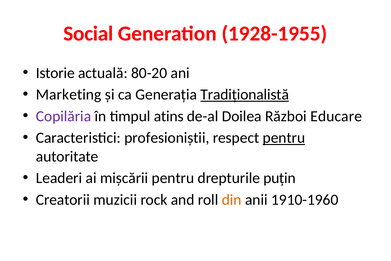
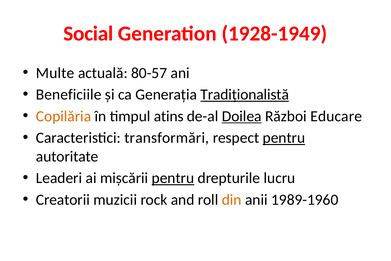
1928-1955: 1928-1955 -> 1928-1949 (274, 34)
Istorie: Istorie -> Multe (55, 73)
80-20: 80-20 -> 80-57 (149, 73)
Marketing: Marketing -> Beneficiile (69, 94)
Copilăria colour: purple -> orange (64, 116)
Doilea underline: none -> present (242, 116)
profesioniștii: profesioniștii -> transformări (167, 138)
pentru underline: none -> present (173, 178)
puțin: puțin -> lucru (279, 178)
1910-1960: 1910-1960 -> 1989-1960 (305, 199)
